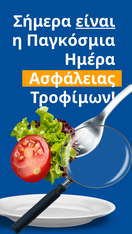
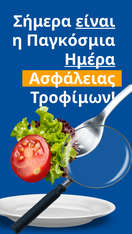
Ημέρα underline: none -> present (90, 60)
